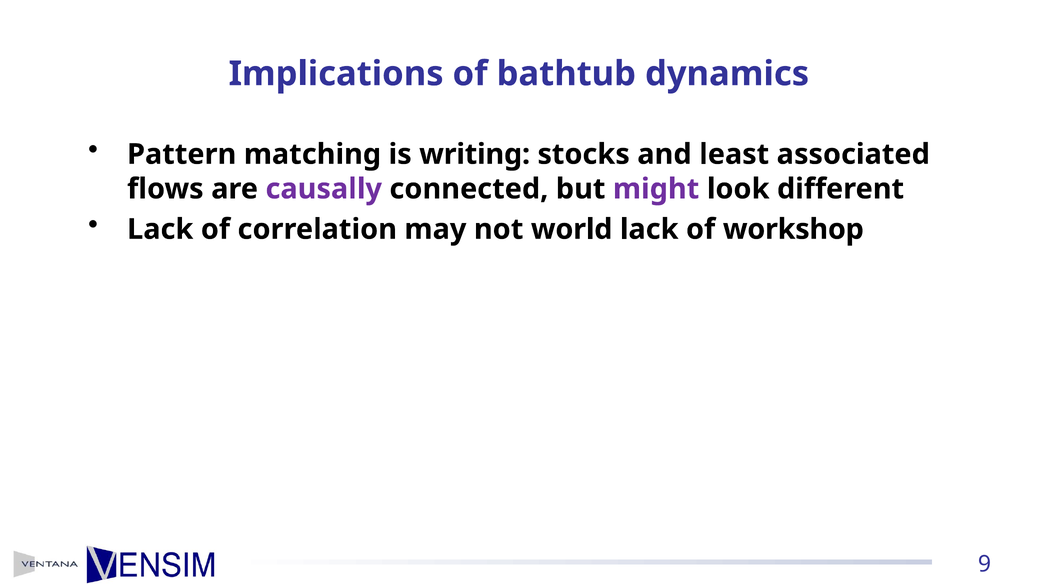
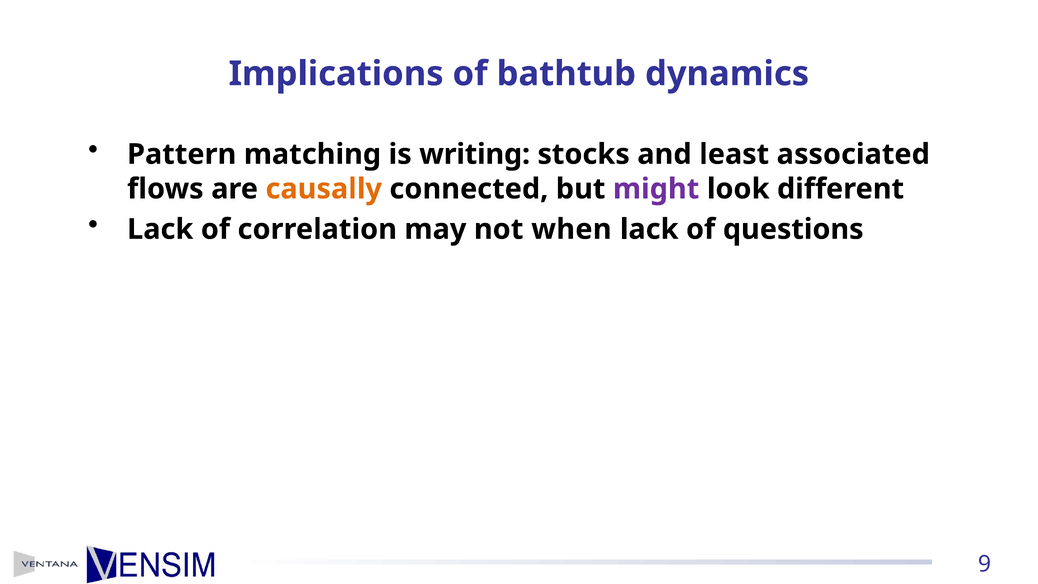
causally colour: purple -> orange (324, 189)
world: world -> when (571, 229)
workshop: workshop -> questions (793, 229)
